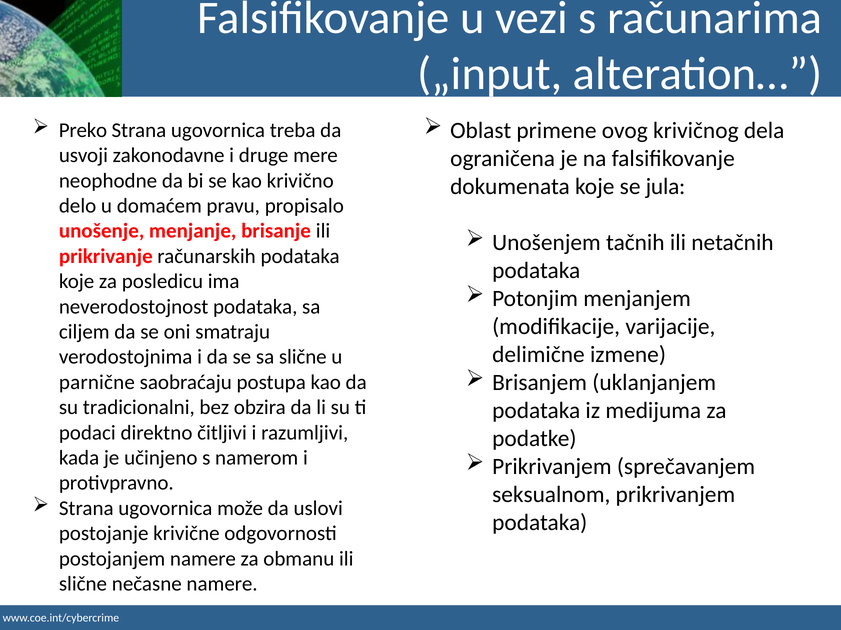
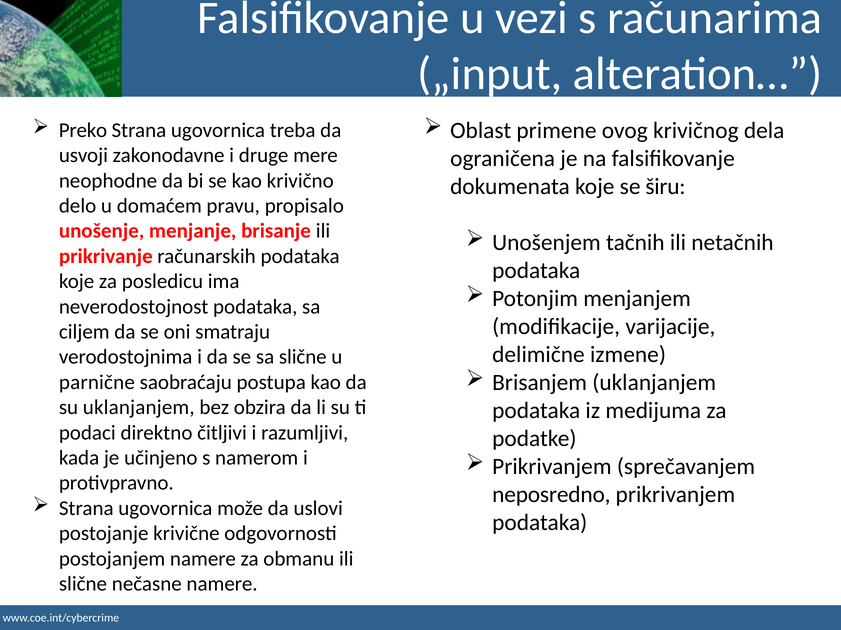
jula: jula -> širu (665, 187)
su tradicionalni: tradicionalni -> uklanjanjem (139, 408)
seksualnom: seksualnom -> neposredno (551, 495)
